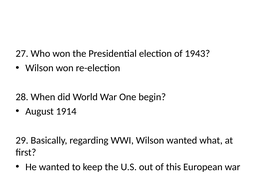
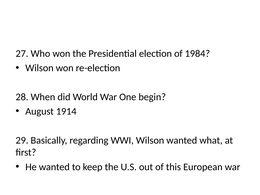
1943: 1943 -> 1984 (197, 54)
